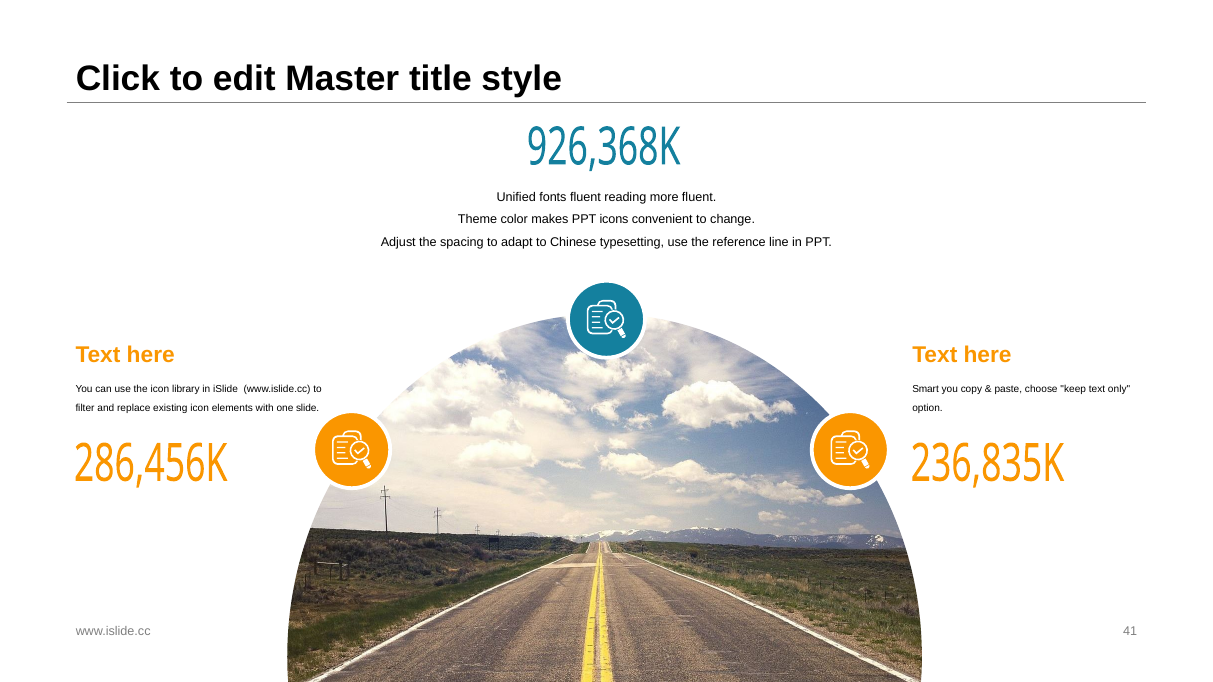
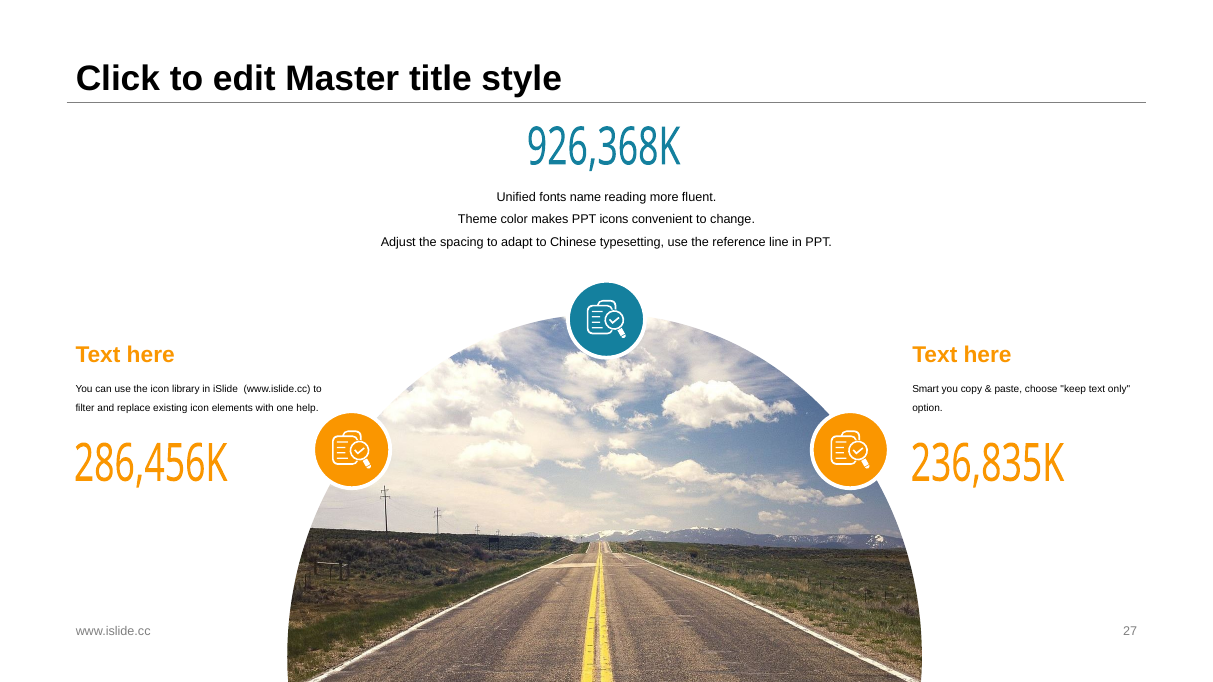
fonts fluent: fluent -> name (586, 197)
slide: slide -> help (307, 408)
41: 41 -> 27 (1130, 632)
